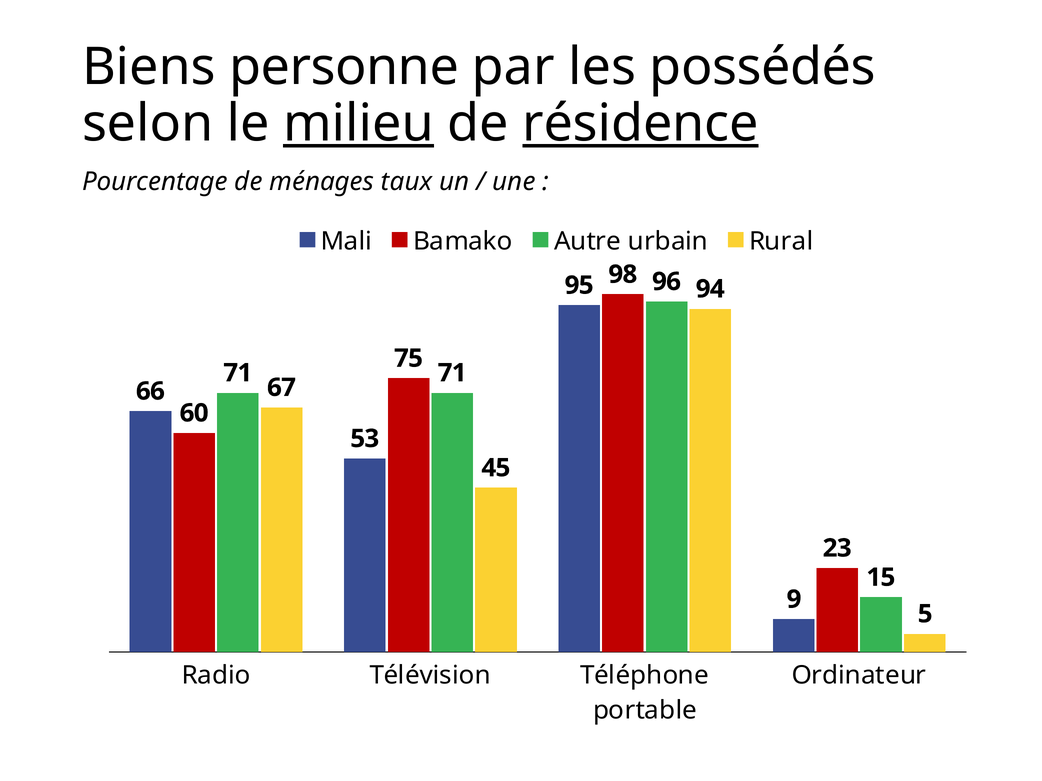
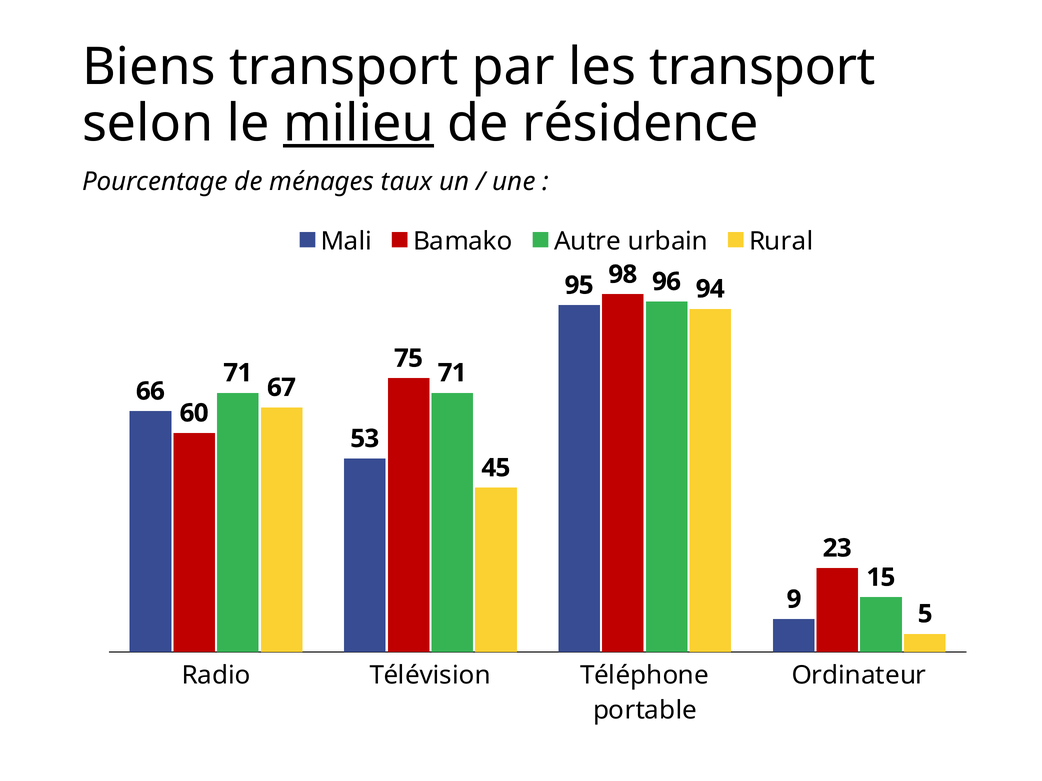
Biens personne: personne -> transport (344, 67)
les possédés: possédés -> transport (763, 67)
résidence underline: present -> none (641, 123)
